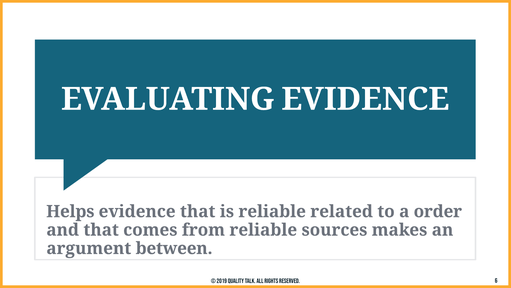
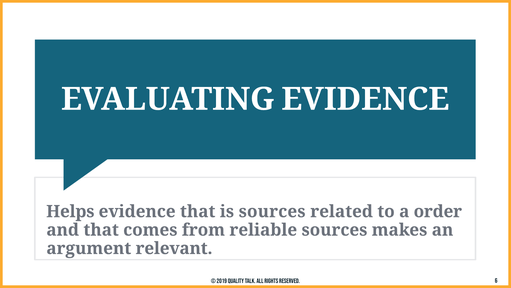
is reliable: reliable -> sources (272, 211)
between: between -> relevant (174, 248)
